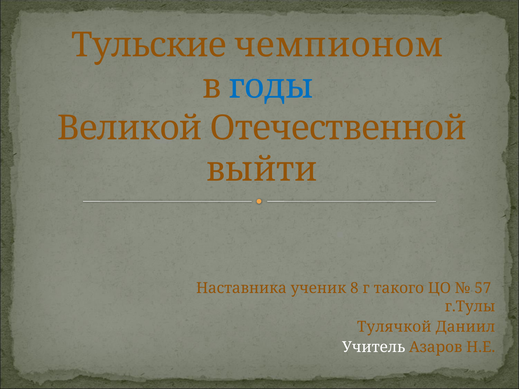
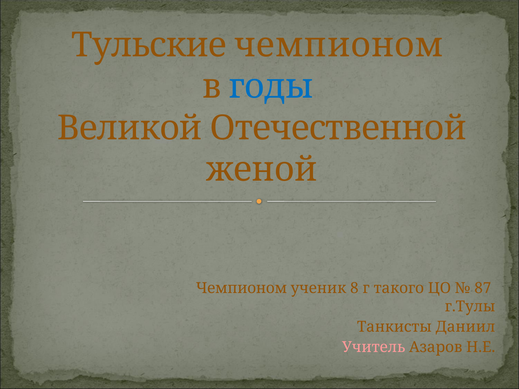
выйти: выйти -> женой (262, 170)
Наставника: Наставника -> Чемпионом (241, 288)
57: 57 -> 87 (483, 288)
Тулячкой: Тулячкой -> Танкисты (394, 327)
Учитель colour: white -> pink (374, 347)
